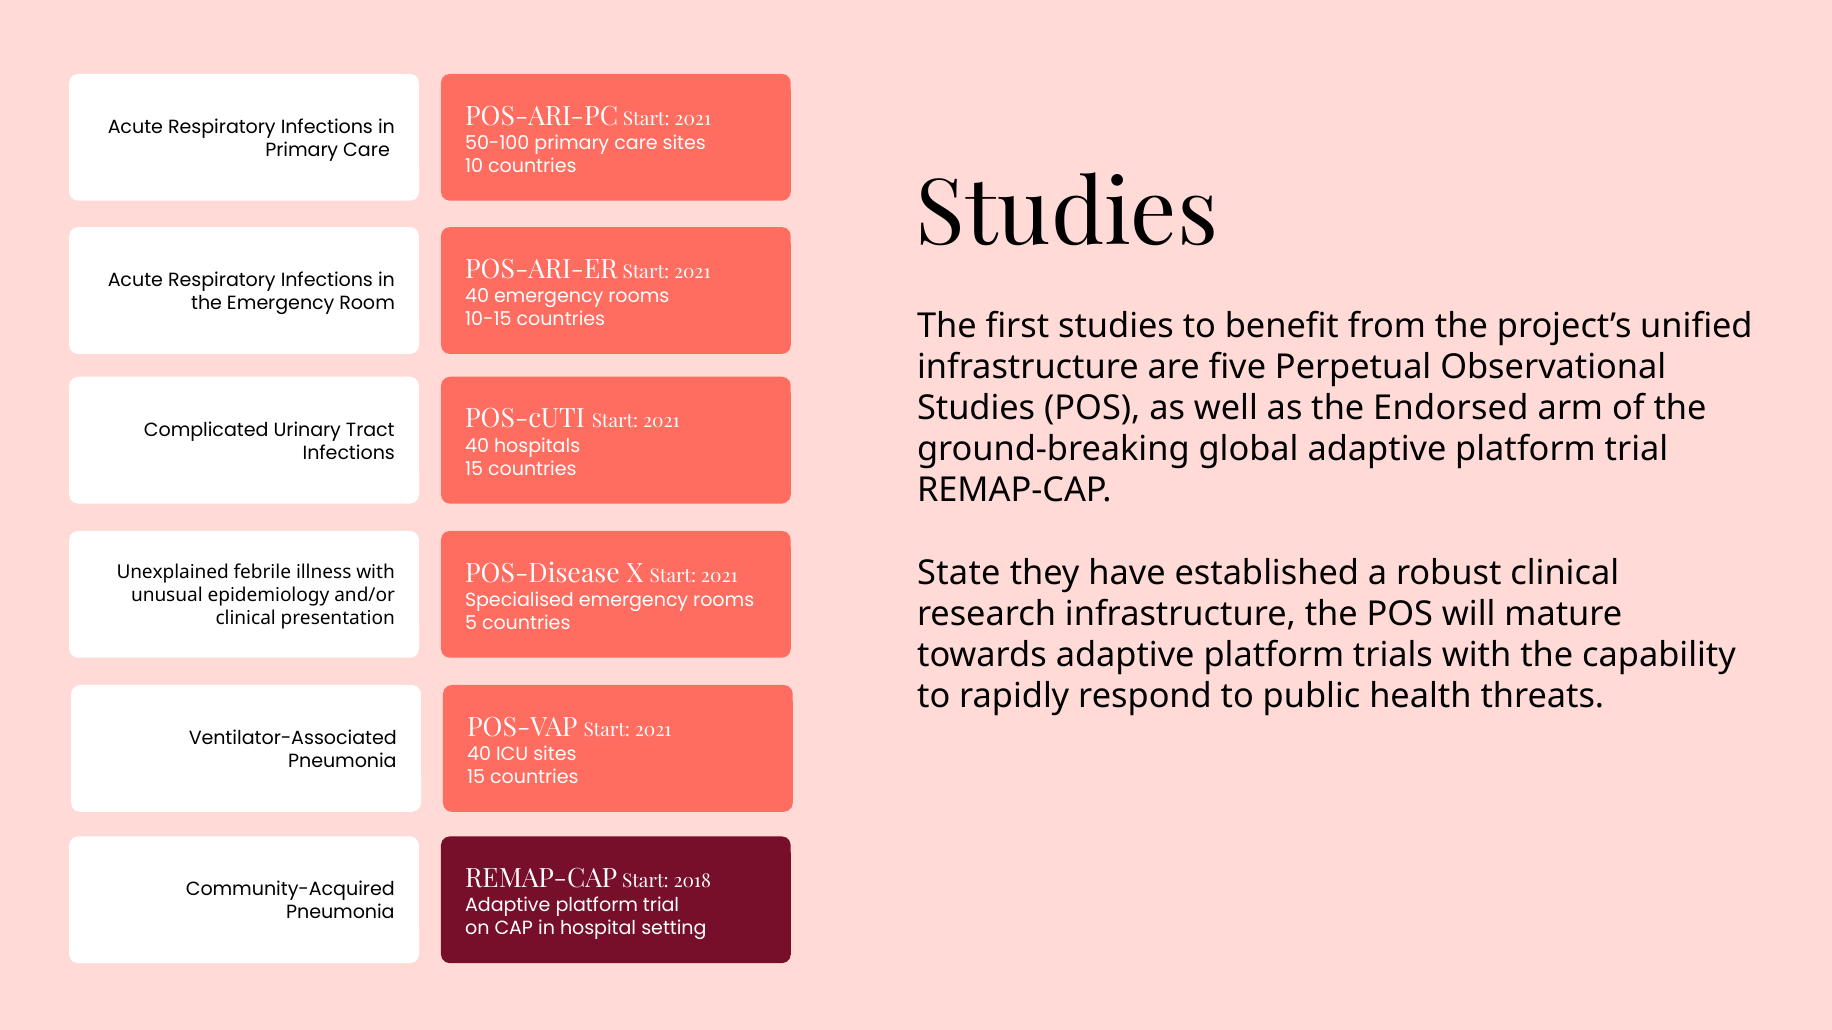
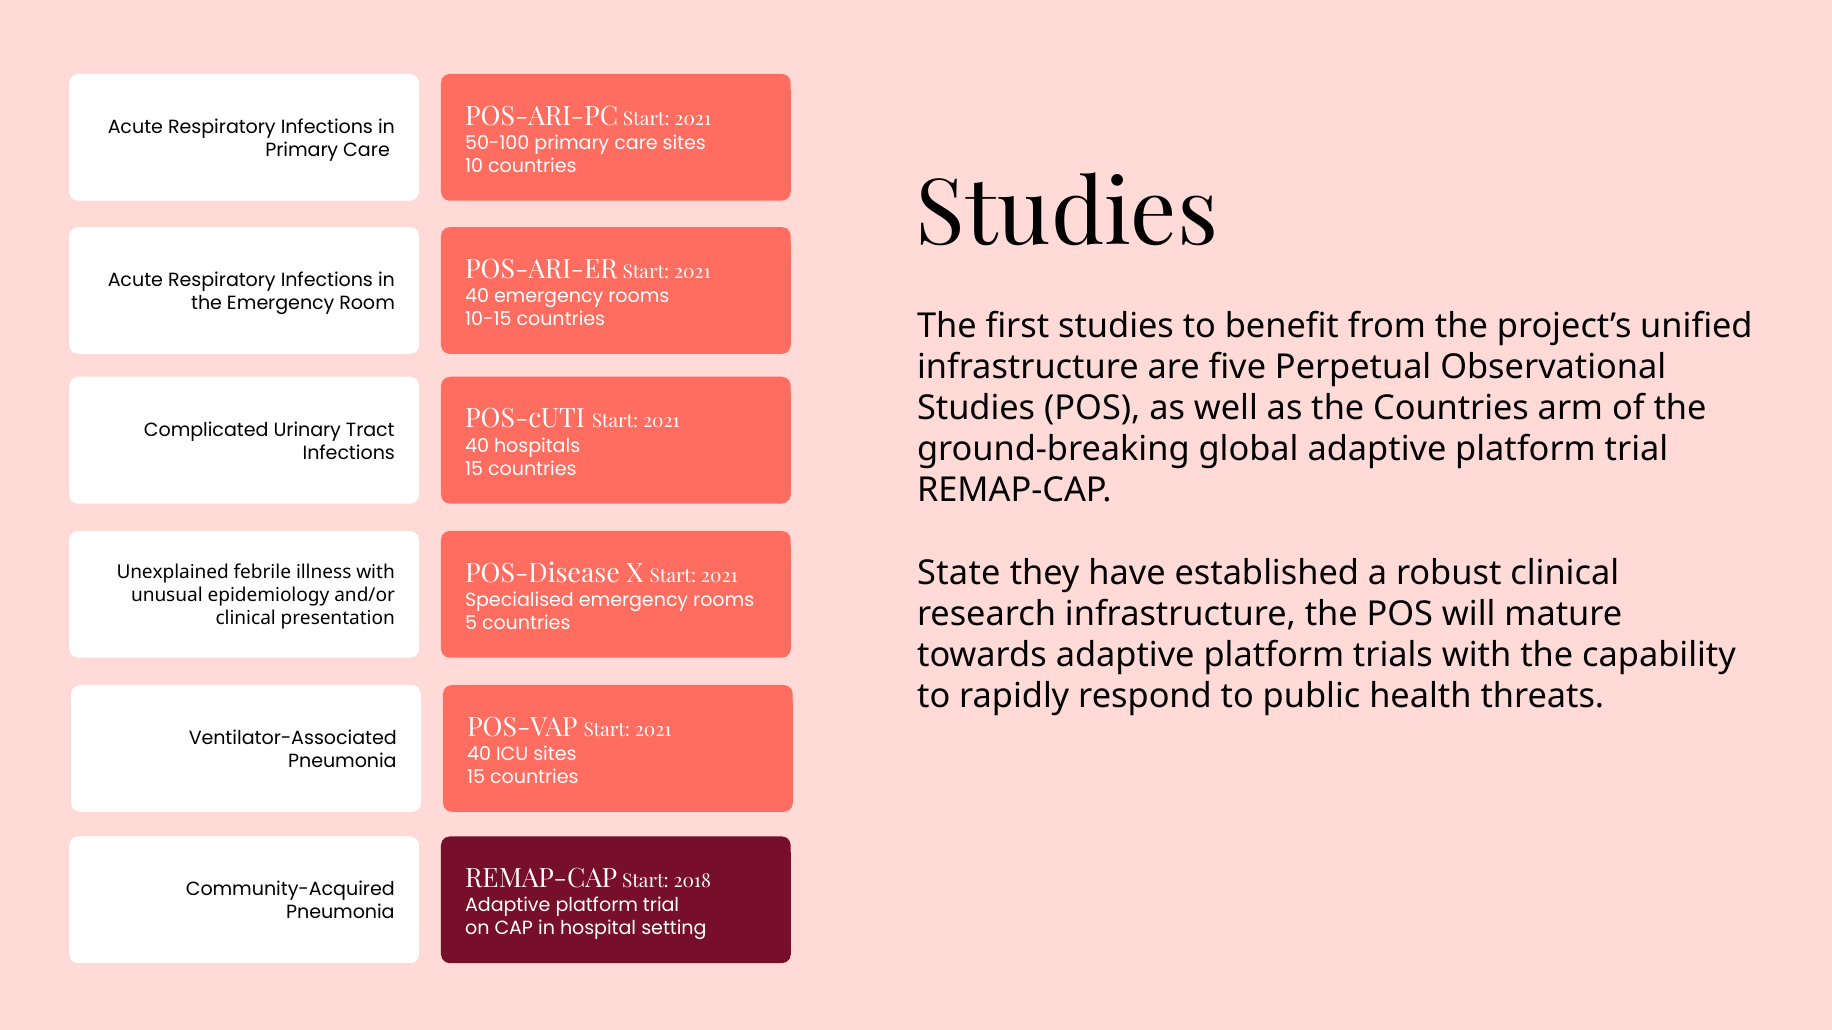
the Endorsed: Endorsed -> Countries (1451, 408)
